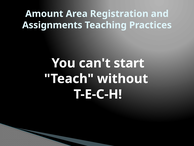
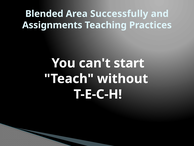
Amount: Amount -> Blended (44, 14)
Registration: Registration -> Successfully (119, 14)
